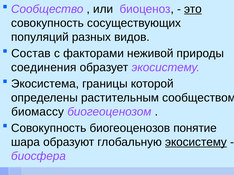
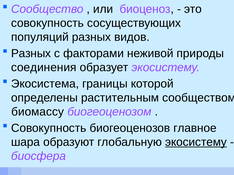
это underline: present -> none (193, 9)
Состав: Состав -> Разных (31, 53)
понятие: понятие -> главное (195, 128)
